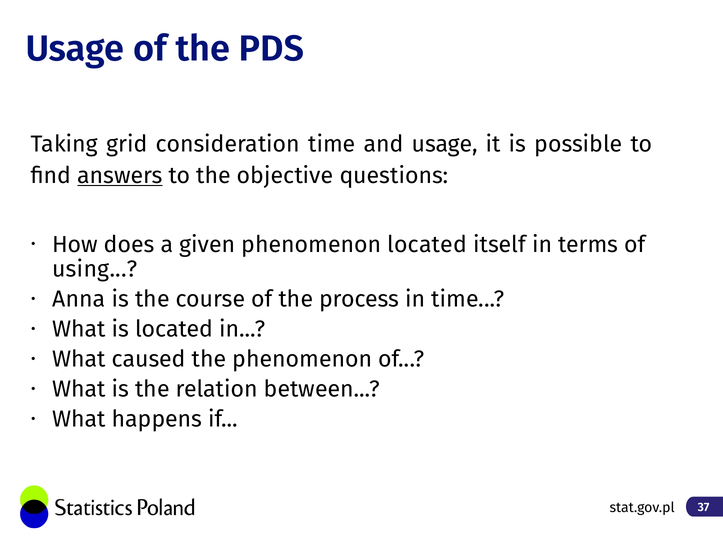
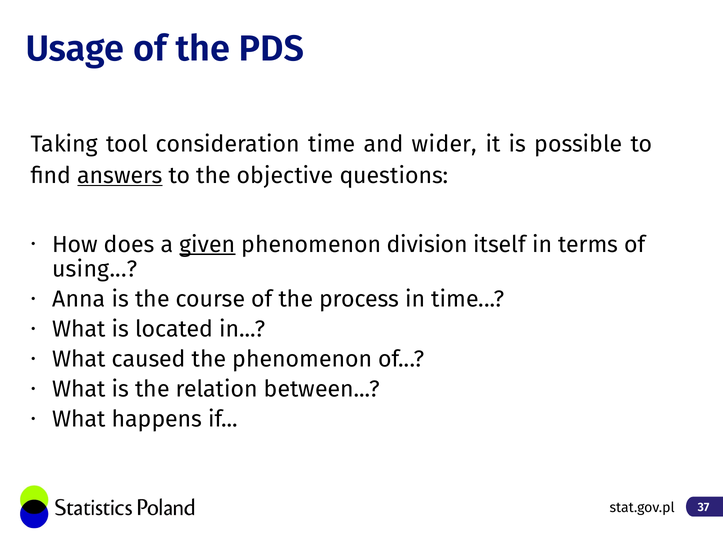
grid: grid -> tool (127, 144)
and usage: usage -> wider (445, 144)
given underline: none -> present (207, 244)
phenomenon located: located -> division (427, 244)
